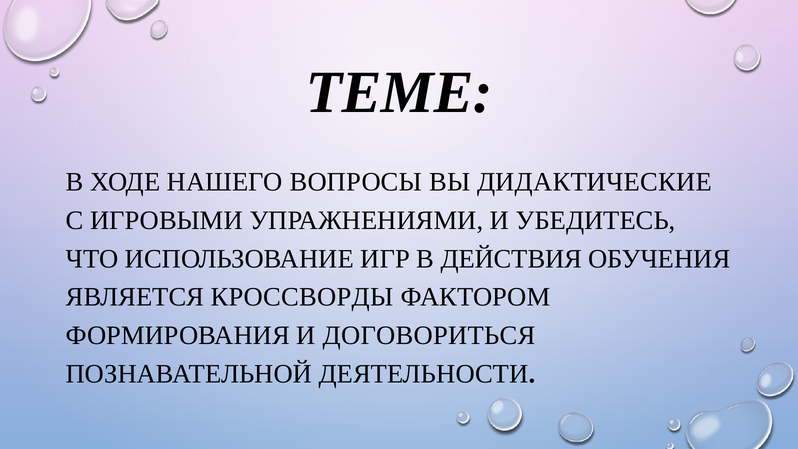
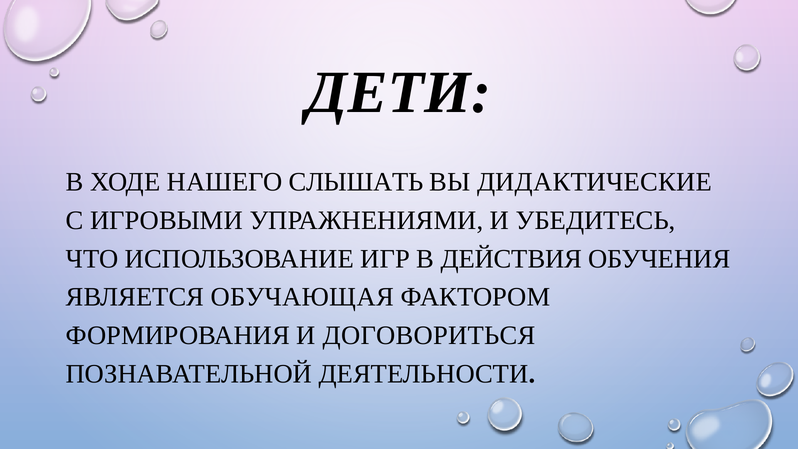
ТЕМЕ: ТЕМЕ -> ДЕТИ (399, 92)
ВОПРОСЫ: ВОПРОСЫ -> СЛЫШАТЬ (356, 182)
КРОССВОРДЫ: КРОССВОРДЫ -> ОБУЧАЮЩАЯ (302, 297)
